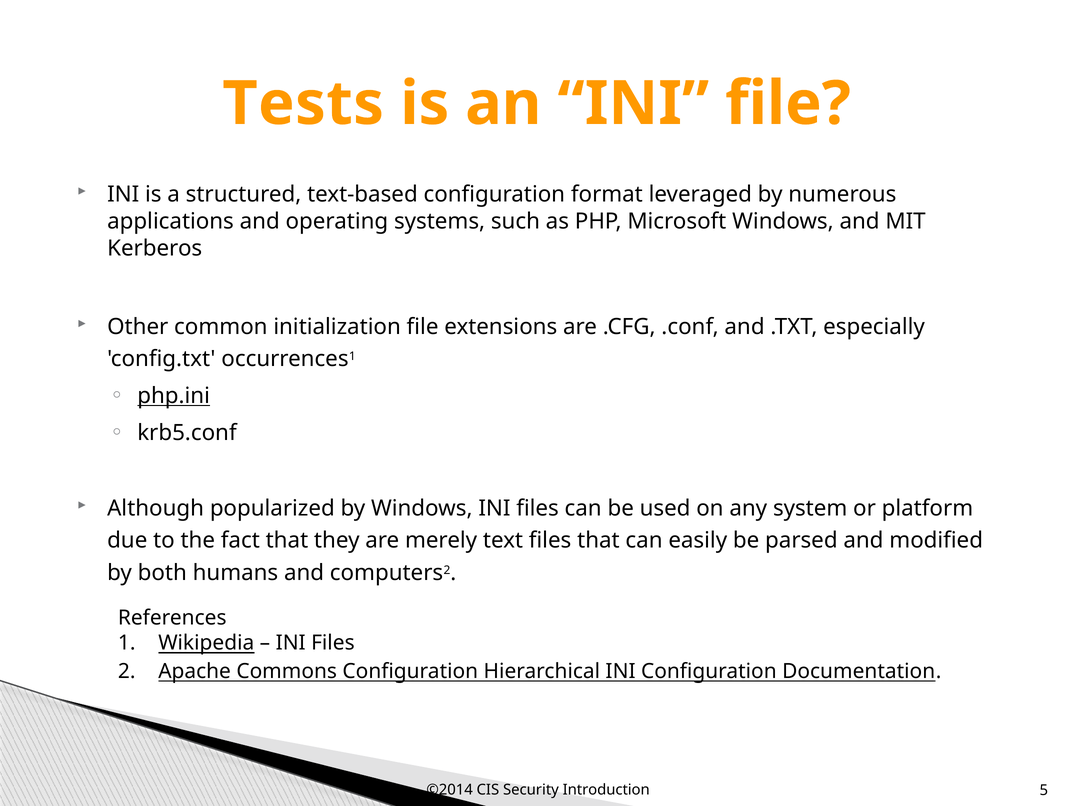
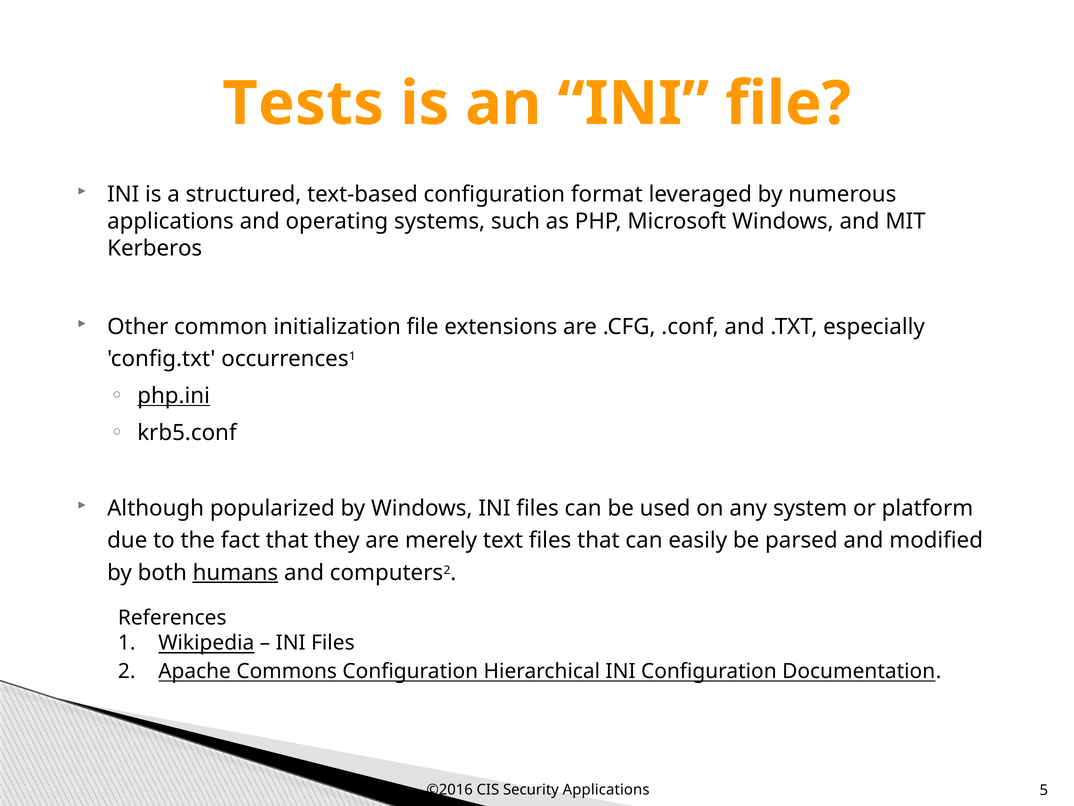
humans underline: none -> present (235, 572)
©2014: ©2014 -> ©2016 (450, 789)
Security Introduction: Introduction -> Applications (606, 789)
